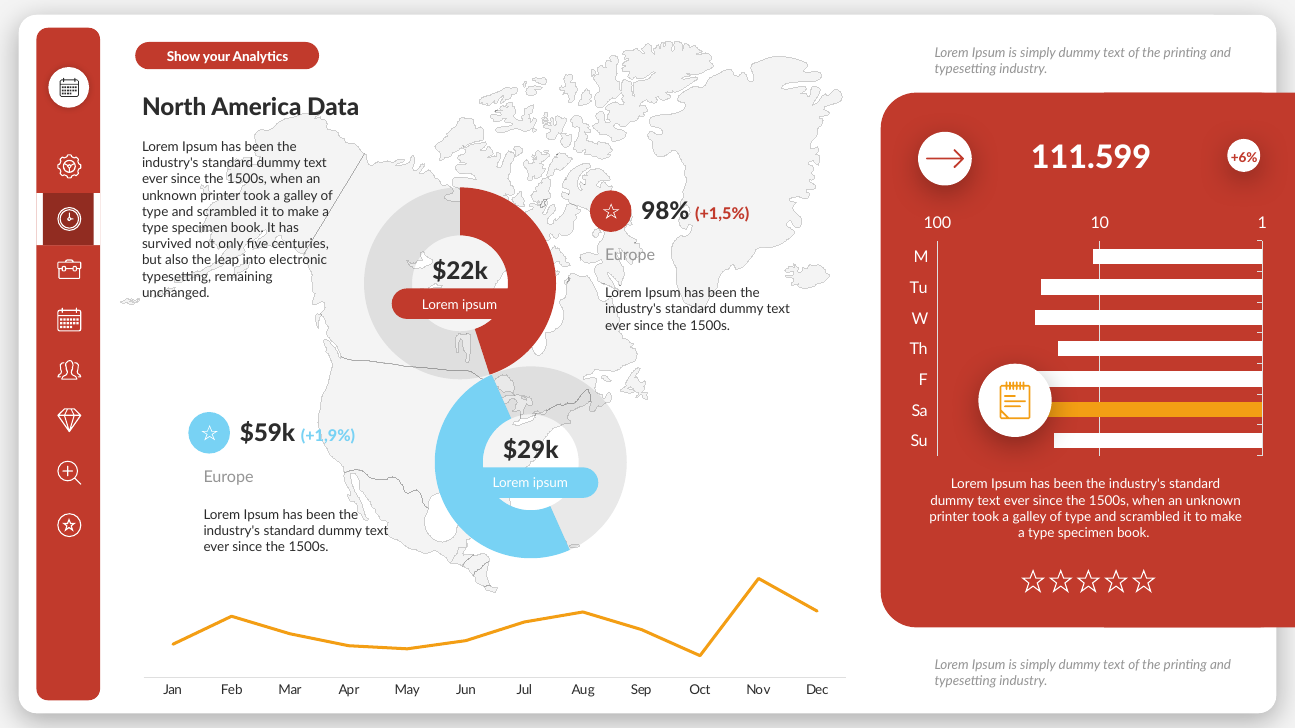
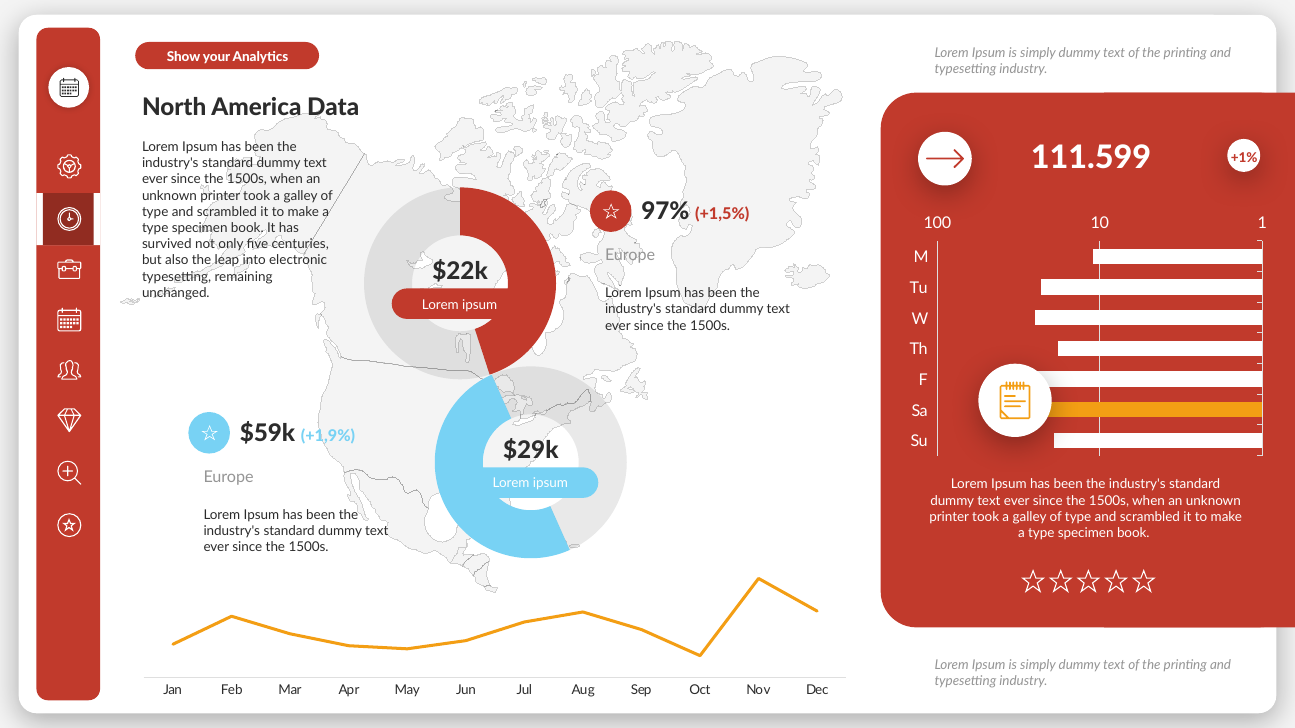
+6%: +6% -> +1% (1244, 158)
98%: 98% -> 97% (665, 212)
